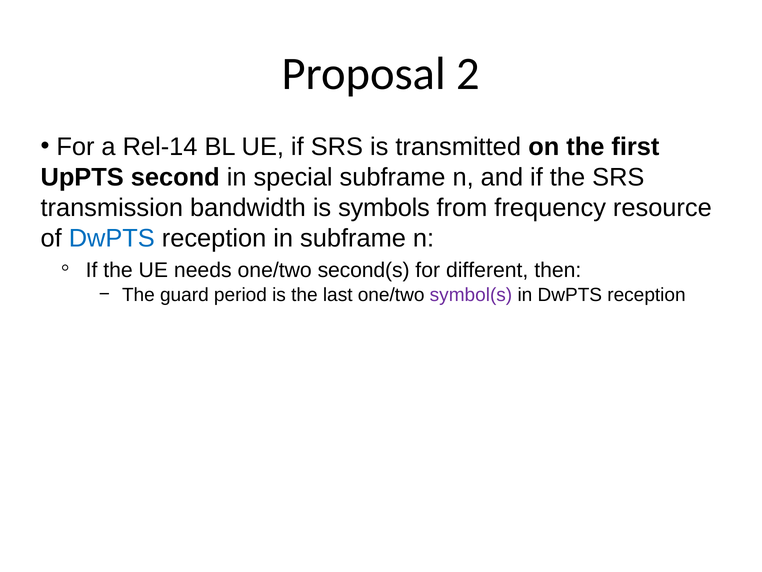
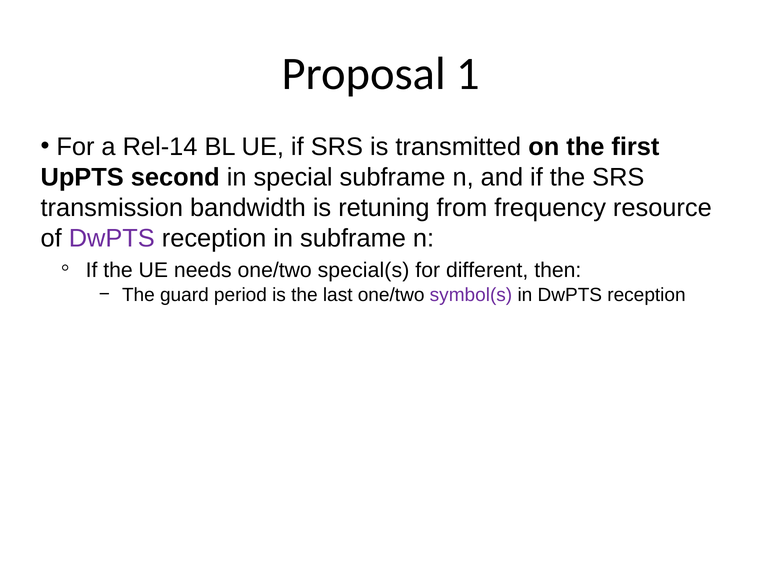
2: 2 -> 1 (468, 74)
symbols: symbols -> retuning (384, 208)
DwPTS colour: blue -> purple (112, 238)
second(s: second(s -> special(s (363, 270)
